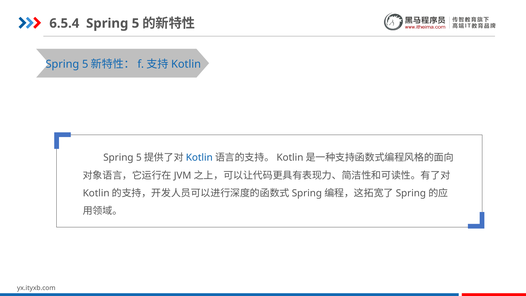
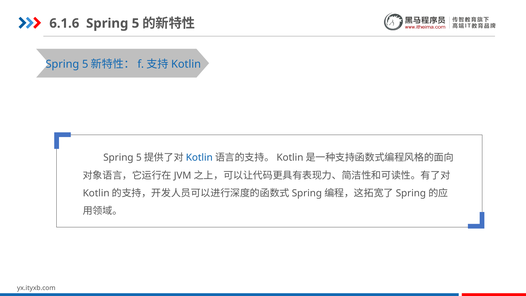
6.5.4: 6.5.4 -> 6.1.6 (64, 23)
